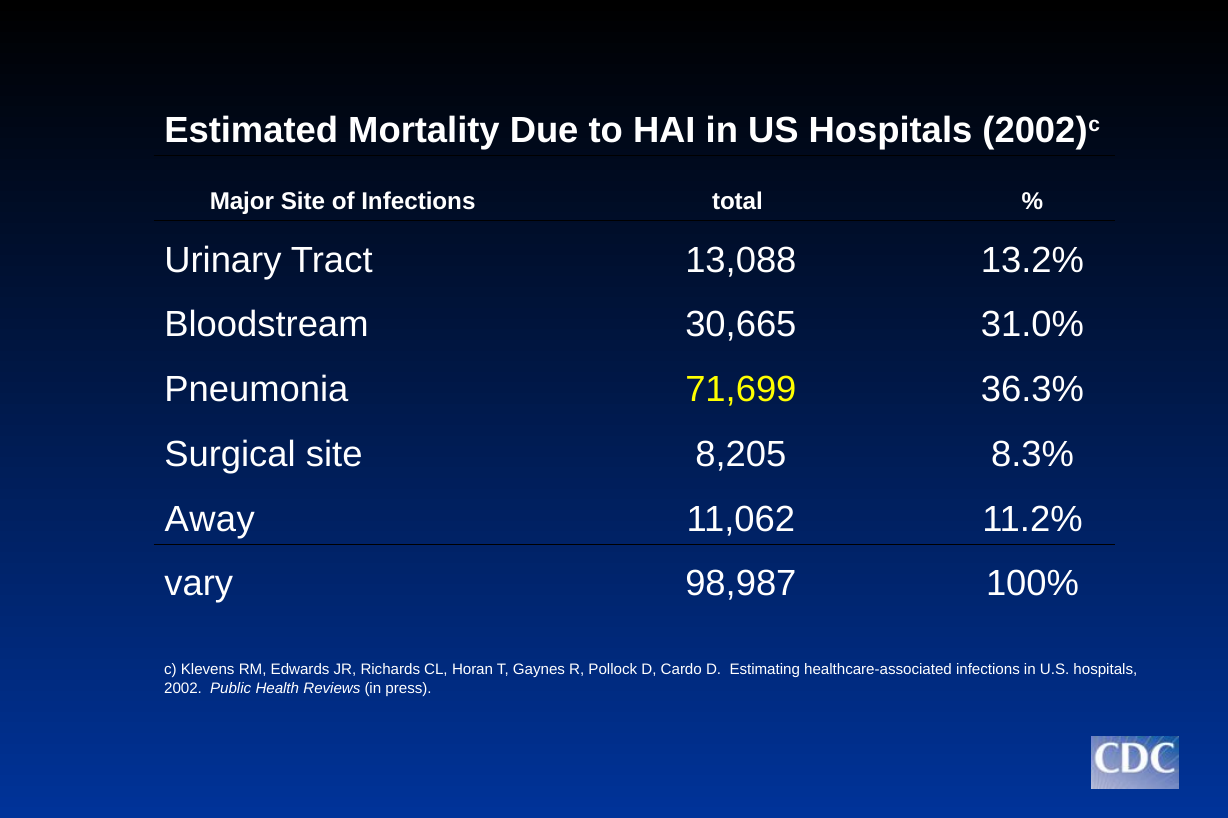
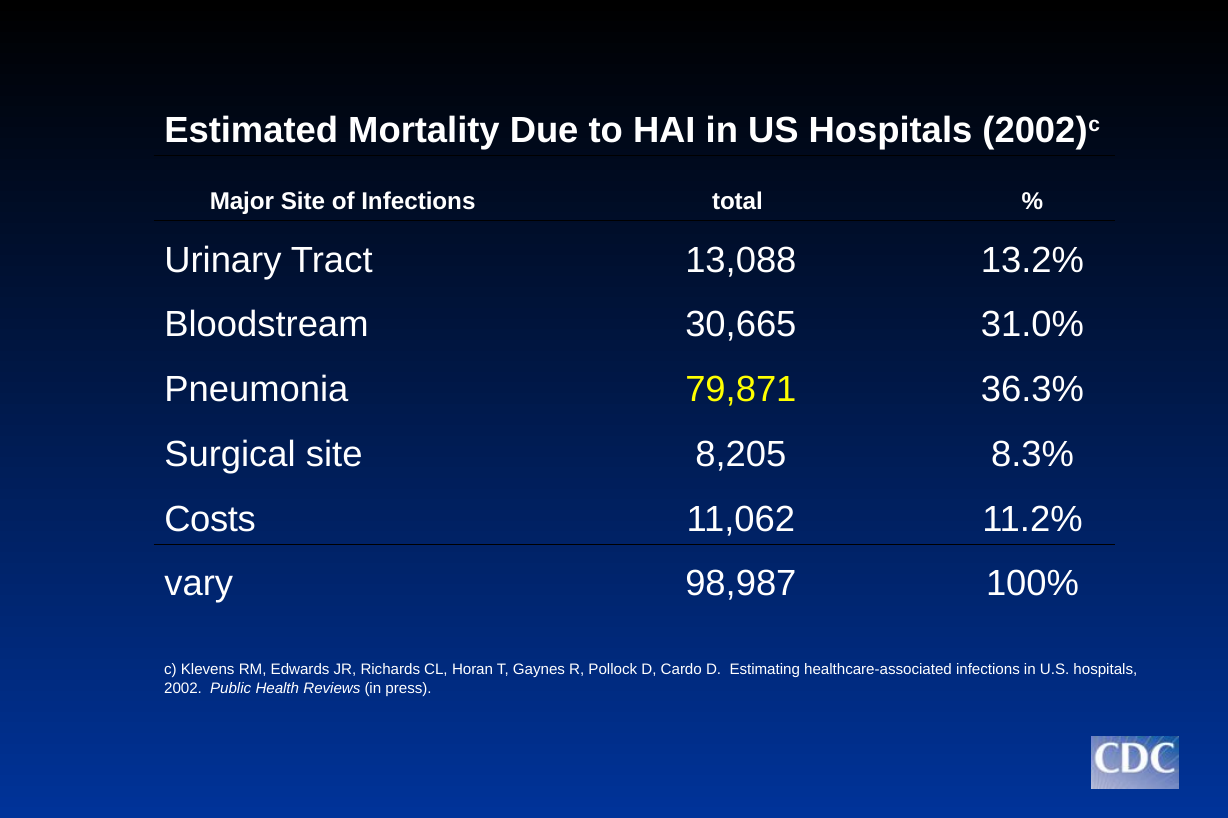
71,699: 71,699 -> 79,871 (741, 390)
Away: Away -> Costs (210, 519)
